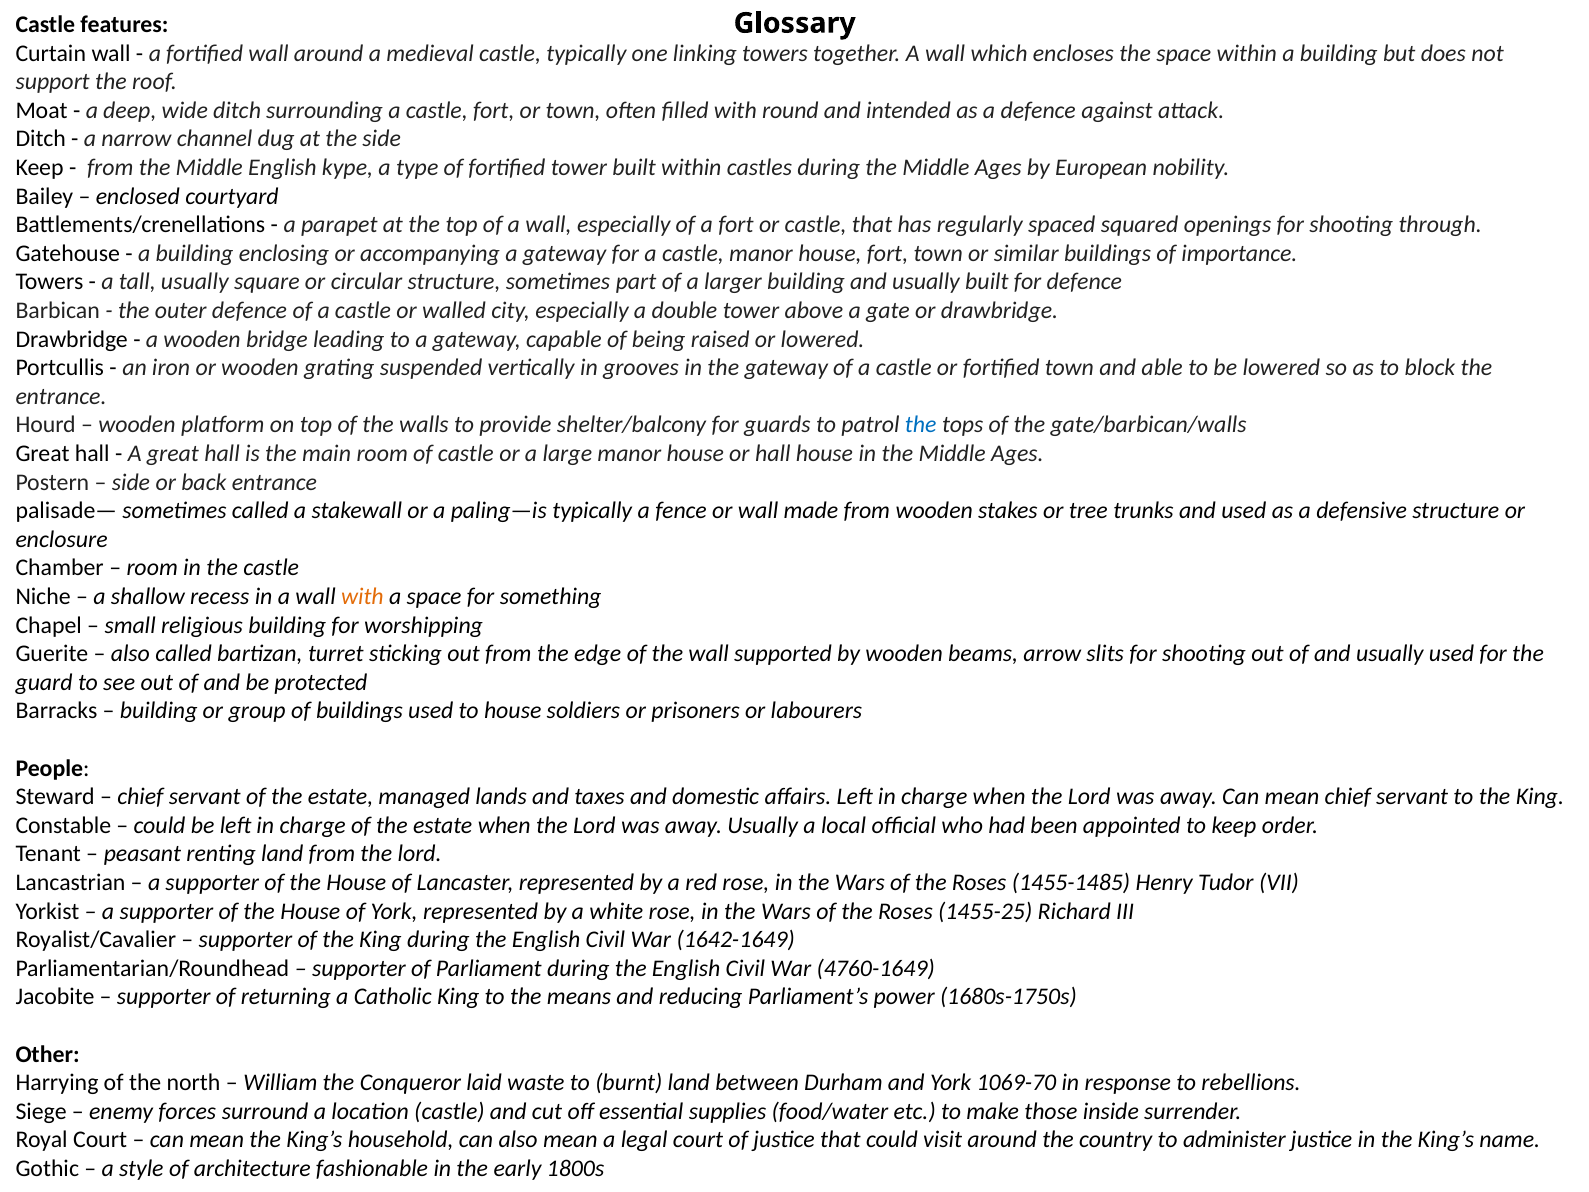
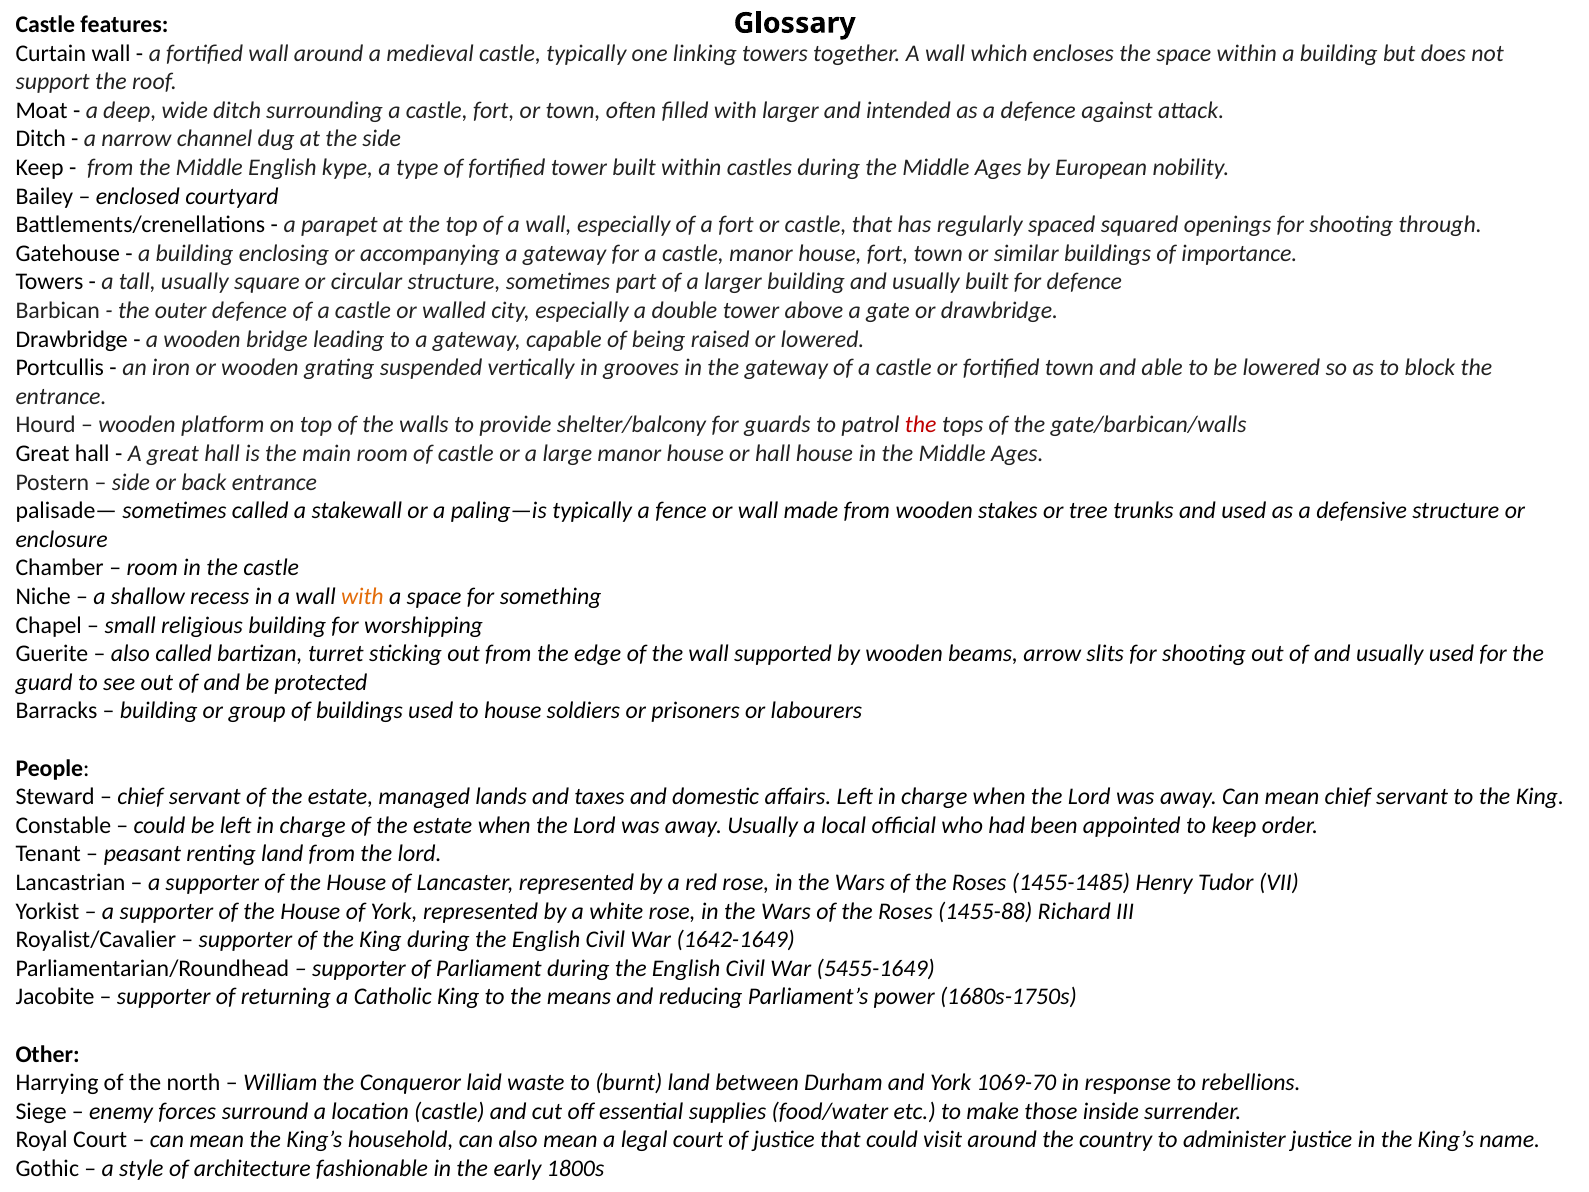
with round: round -> larger (790, 110)
the colour: blue -> red (921, 425)
1455-25: 1455-25 -> 1455-88 (985, 911)
4760-1649: 4760-1649 -> 5455-1649 (876, 968)
